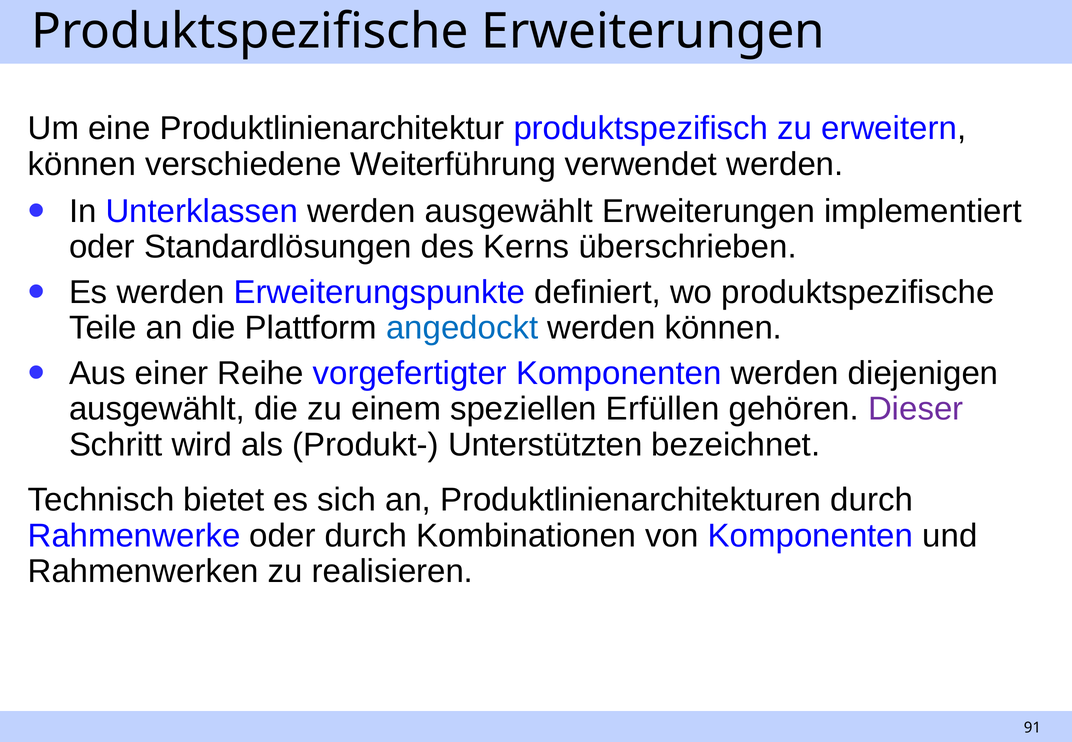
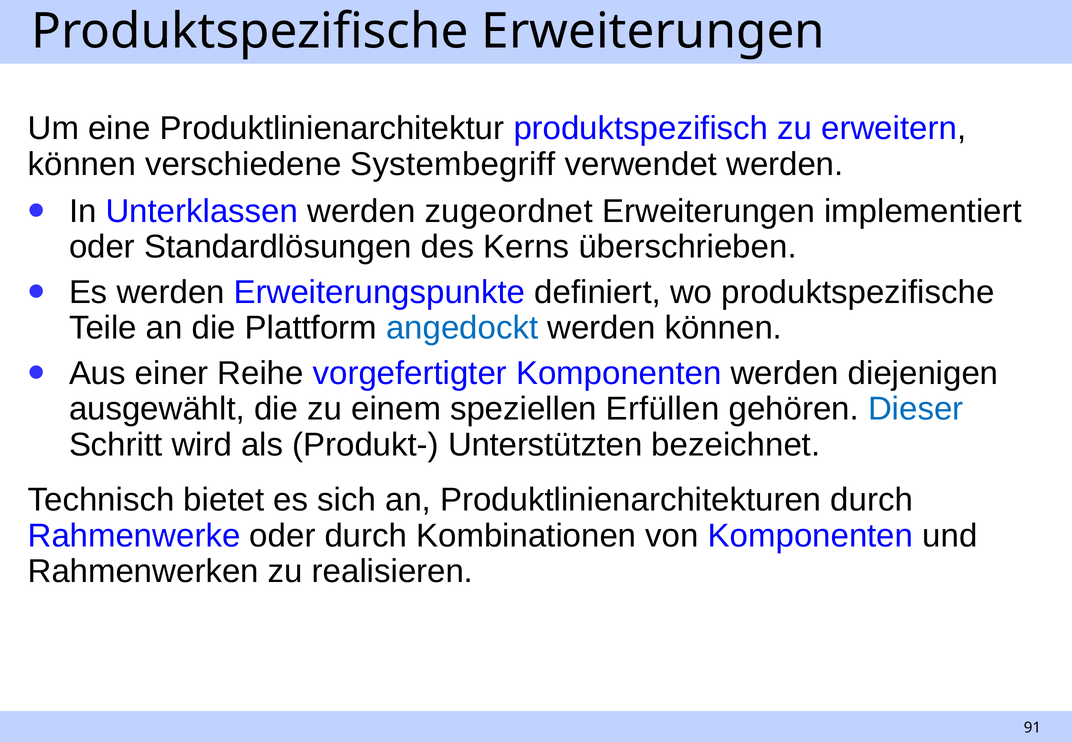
Weiterführung: Weiterführung -> Systembegriff (453, 164)
werden ausgewählt: ausgewählt -> zugeordnet (509, 211)
Dieser colour: purple -> blue (916, 409)
